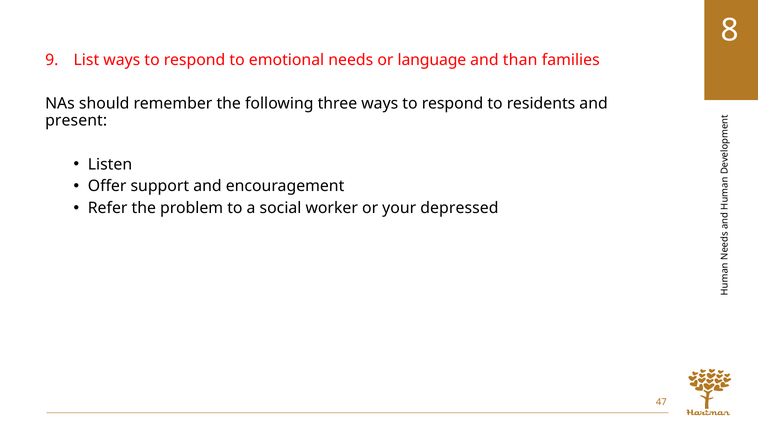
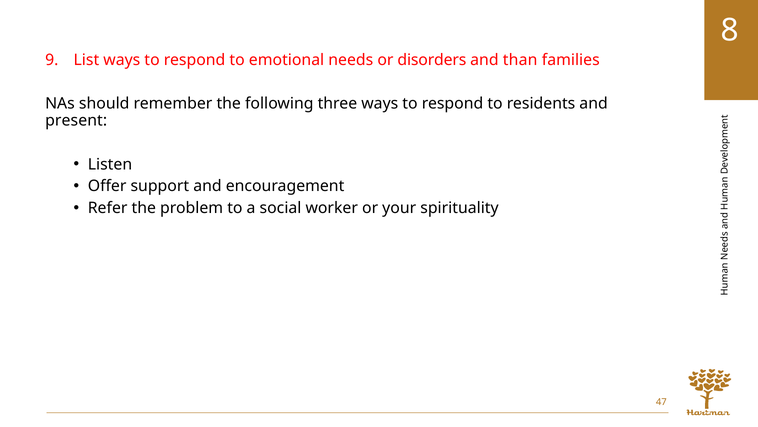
language: language -> disorders (432, 60)
depressed: depressed -> spirituality (459, 208)
